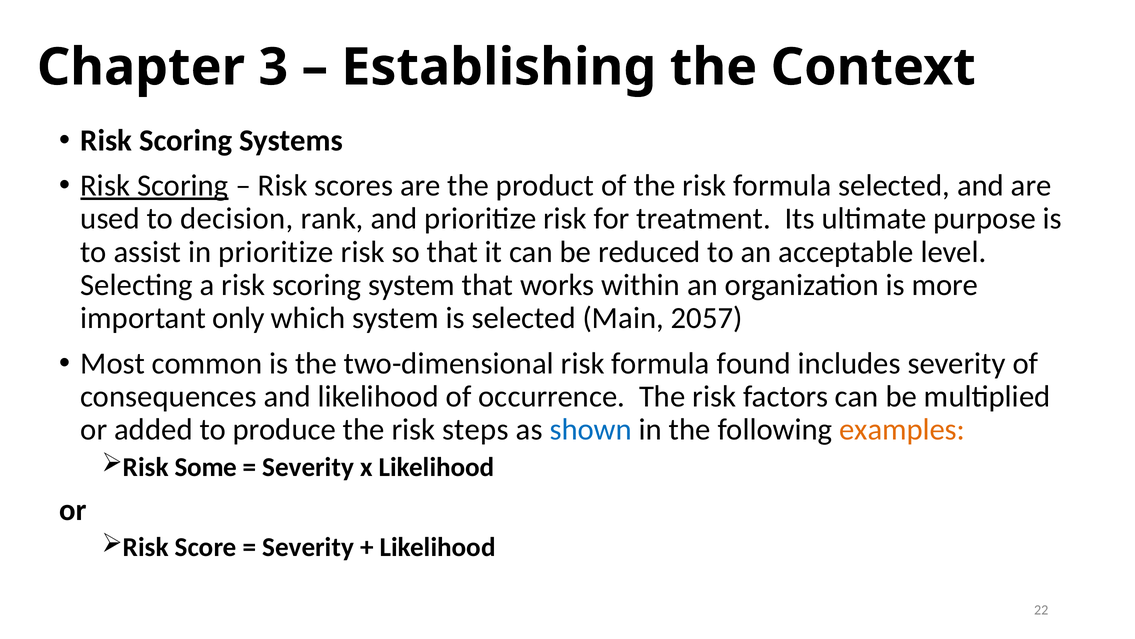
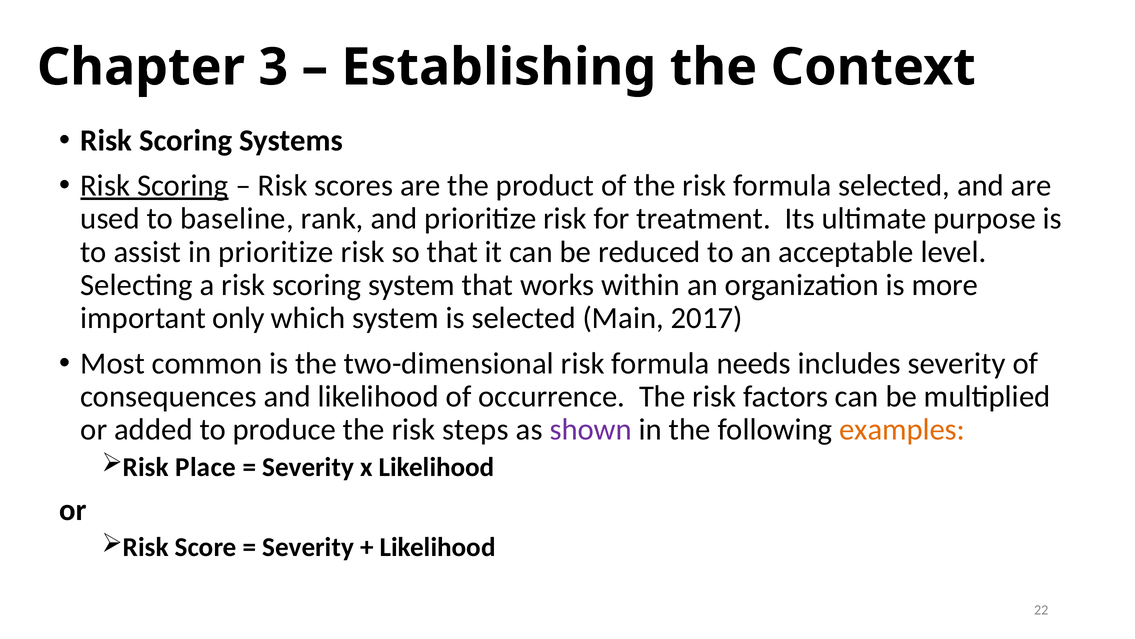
decision: decision -> baseline (237, 219)
2057: 2057 -> 2017 (707, 318)
found: found -> needs (754, 363)
shown colour: blue -> purple (591, 429)
Some: Some -> Place (206, 467)
